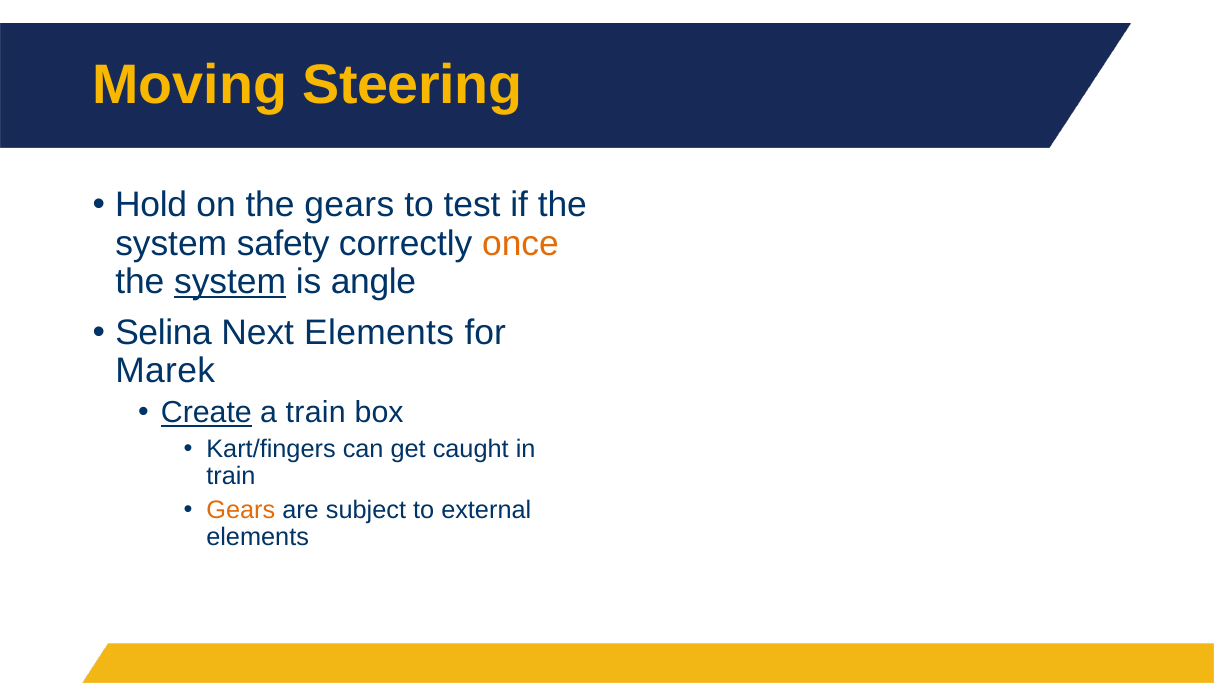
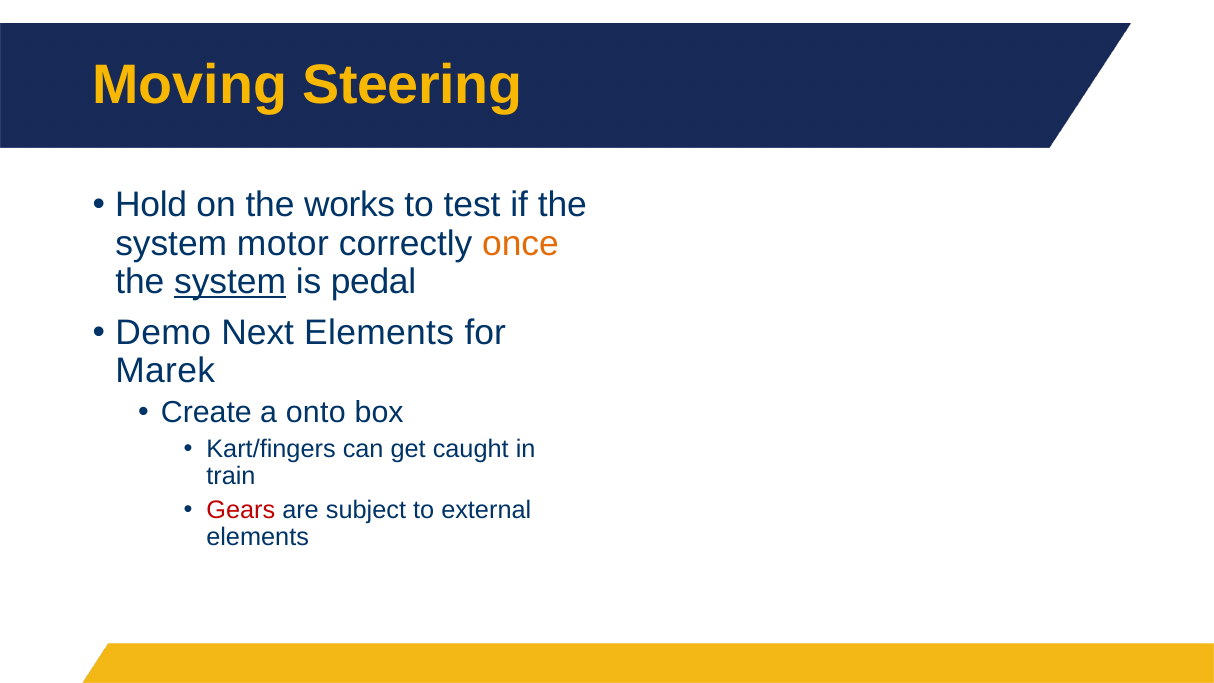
the gears: gears -> works (350, 205)
safety: safety -> motor (283, 244)
angle: angle -> pedal (374, 282)
Selina: Selina -> Demo (163, 333)
Create underline: present -> none (206, 413)
a train: train -> onto (316, 413)
Gears colour: orange -> red (241, 510)
